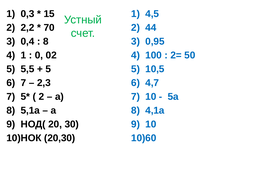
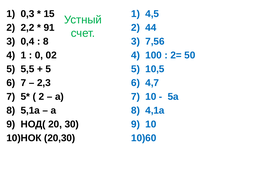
70: 70 -> 91 (49, 28)
0,95: 0,95 -> 7,56 (155, 41)
